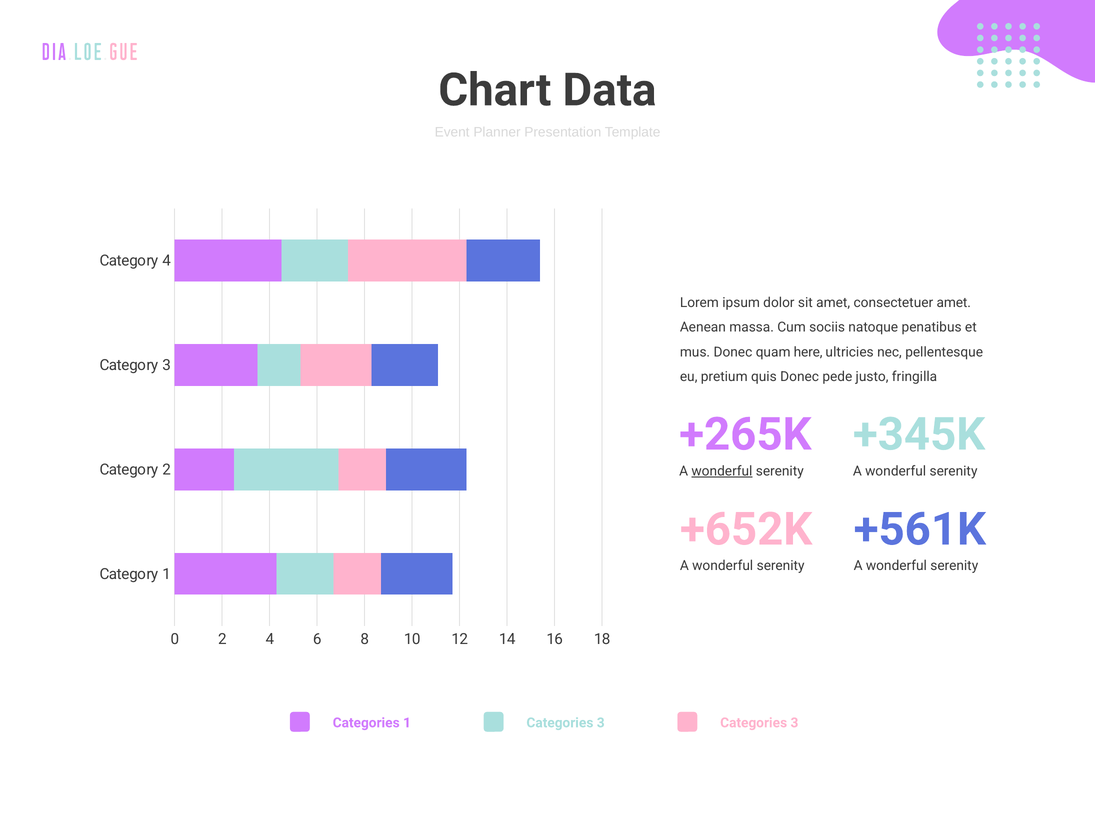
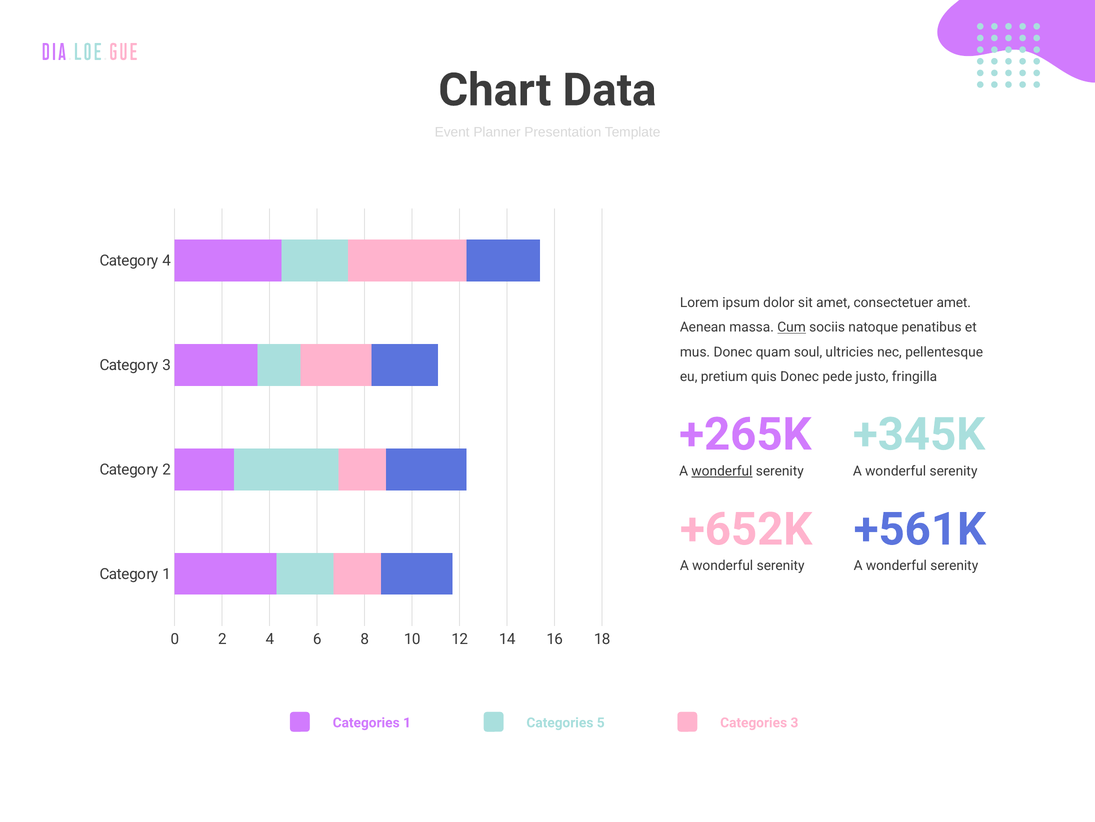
Cum underline: none -> present (792, 327)
here: here -> soul (808, 352)
3: 3 -> 5 (601, 722)
